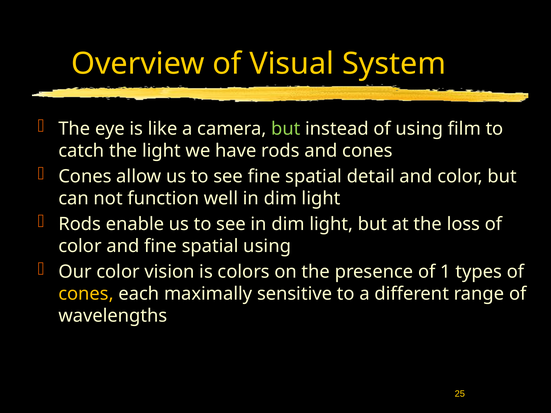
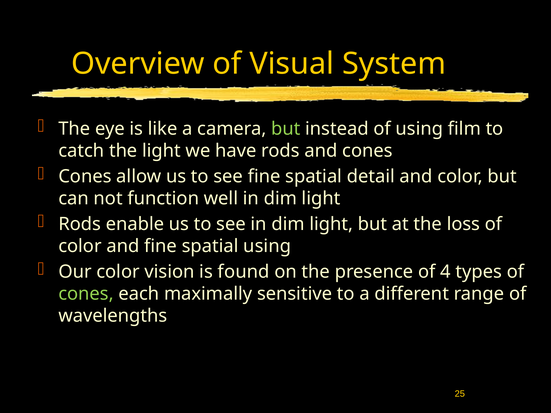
colors: colors -> found (244, 272)
1: 1 -> 4 (446, 272)
cones colour: yellow -> light green (86, 294)
